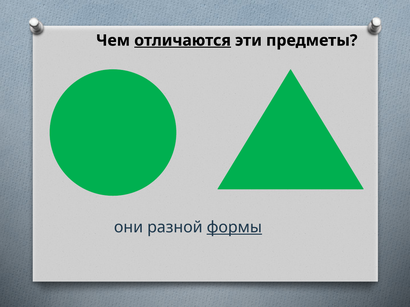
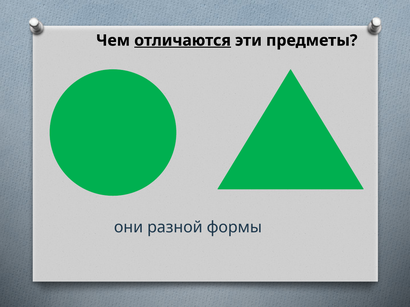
формы underline: present -> none (234, 228)
